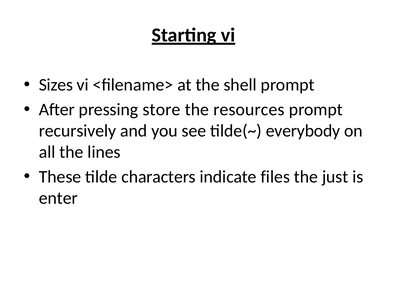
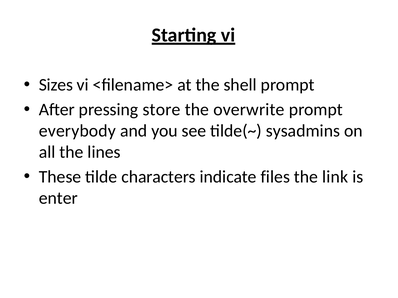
resources: resources -> overwrite (249, 110)
recursively: recursively -> everybody (77, 131)
everybody: everybody -> sysadmins (303, 131)
just: just -> link (335, 177)
